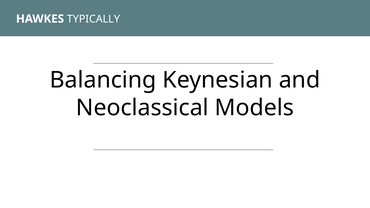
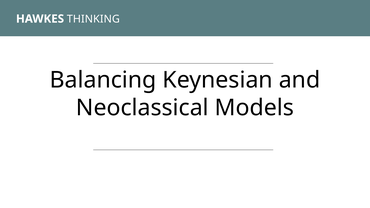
TYPICALLY: TYPICALLY -> THINKING (93, 19)
